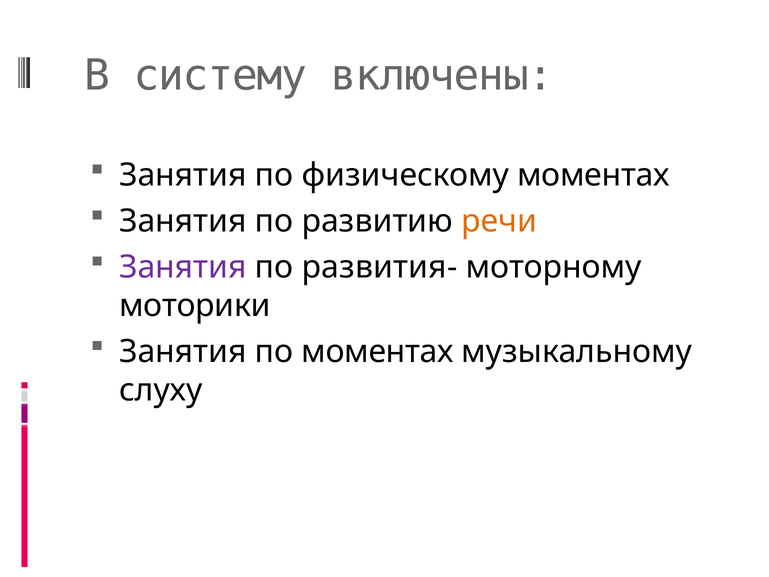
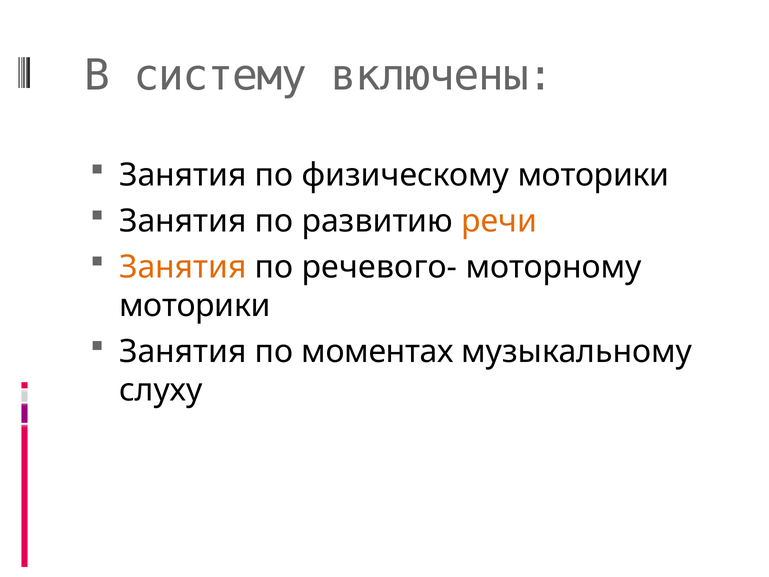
физическому моментах: моментах -> моторики (593, 175)
Занятия colour: purple -> orange (183, 267)
развития-: развития- -> речевого- (379, 267)
